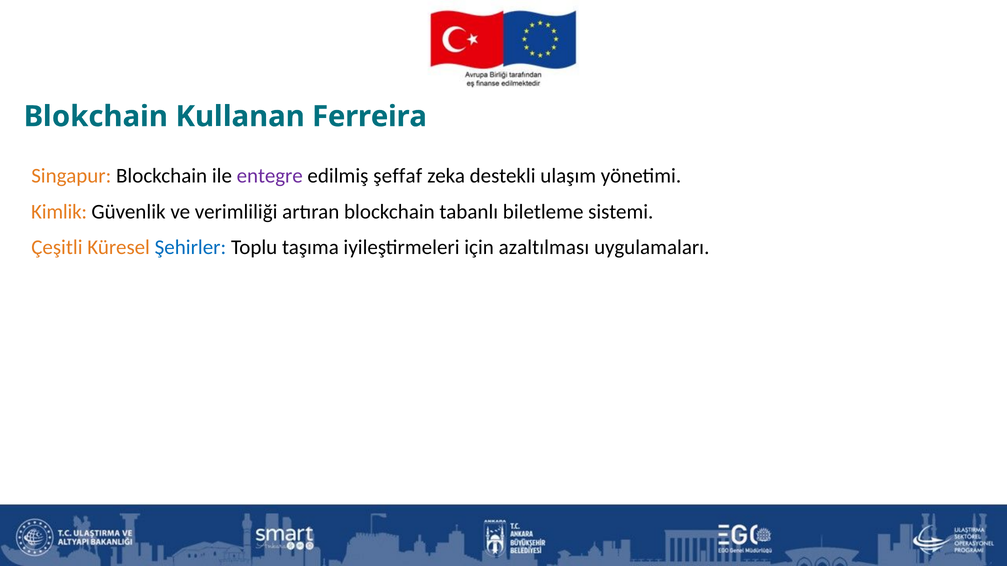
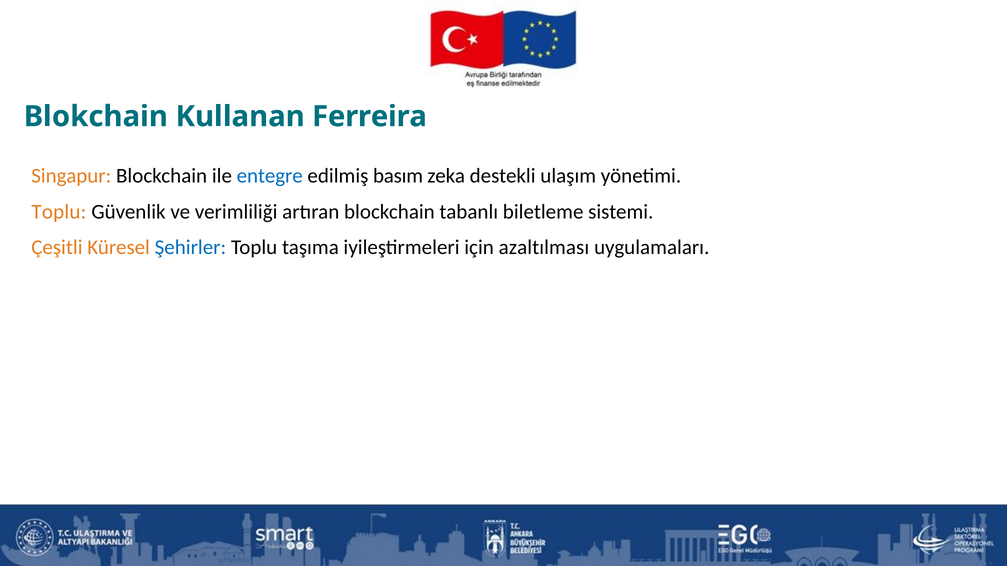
entegre colour: purple -> blue (270, 176)
şeffaf: şeffaf -> basım (398, 176)
Kimlik: Kimlik -> Toplu (59, 212)
